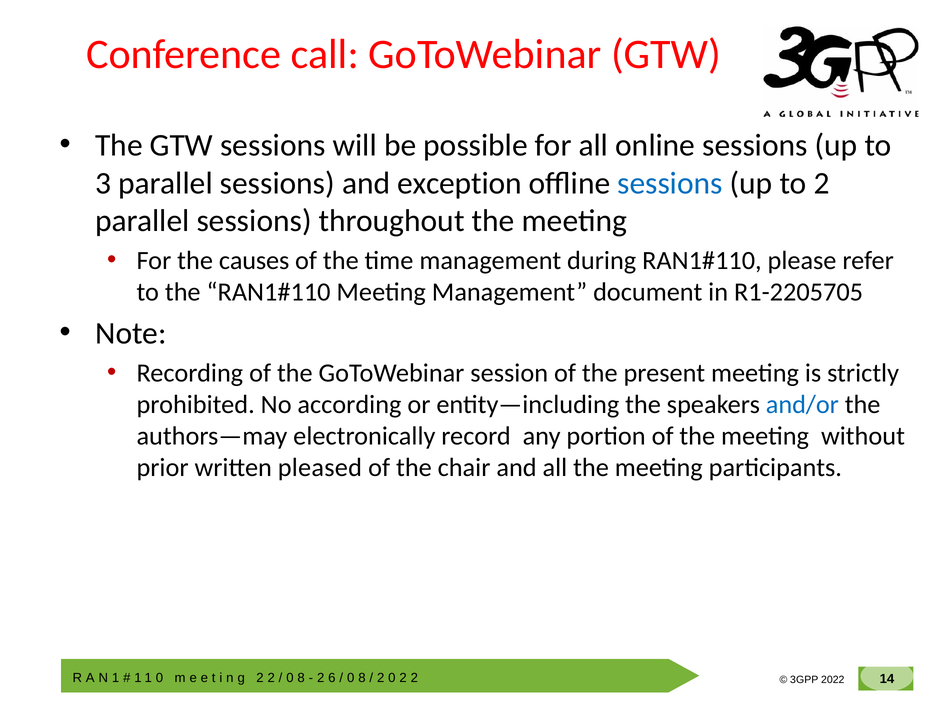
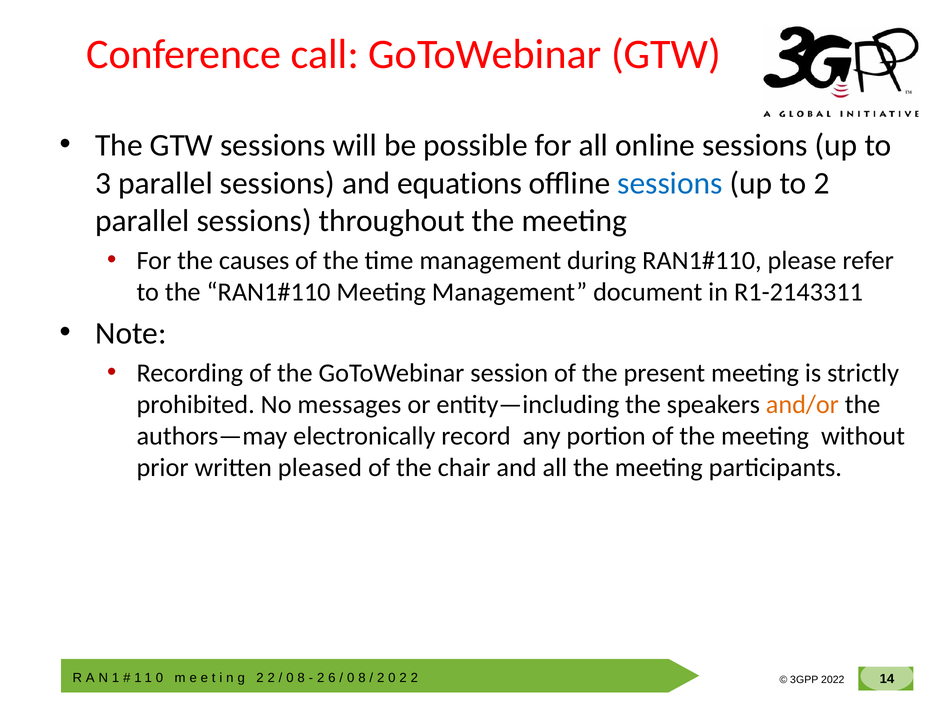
exception: exception -> equations (460, 183)
R1-2205705: R1-2205705 -> R1-2143311 (799, 292)
according: according -> messages (349, 405)
and/or colour: blue -> orange (802, 405)
